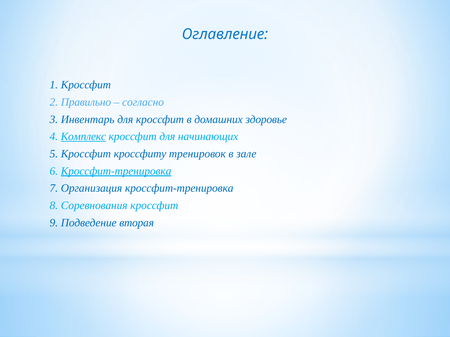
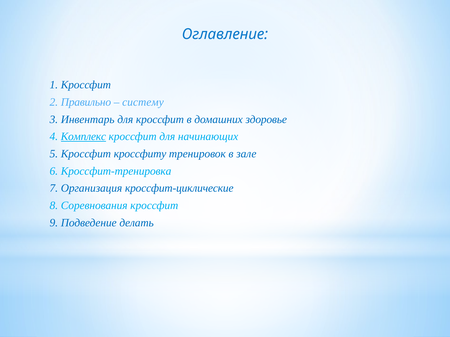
согласно: согласно -> систему (143, 102)
Кроссфит-тренировка underline: present -> none (116, 171)
Организация кроссфит-тренировка: кроссфит-тренировка -> кроссфит-циклические (179, 188)
вторая: вторая -> делать (137, 223)
